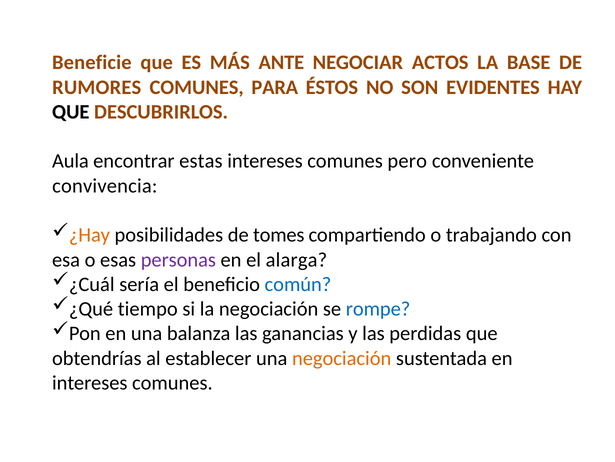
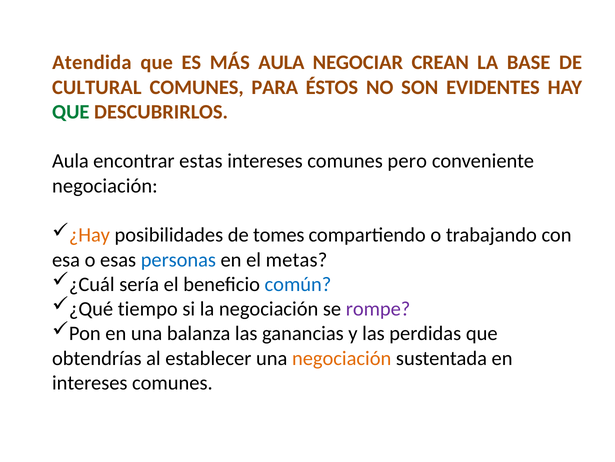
Beneficie: Beneficie -> Atendida (92, 63)
MÁS ANTE: ANTE -> AULA (281, 63)
ACTOS: ACTOS -> CREAN (440, 63)
RUMORES: RUMORES -> CULTURAL (97, 87)
QUE colour: black -> green (71, 112)
convivencia: convivencia -> negociación (105, 186)
personas colour: purple -> blue (178, 259)
alarga: alarga -> metas (296, 259)
rompe colour: blue -> purple (378, 309)
